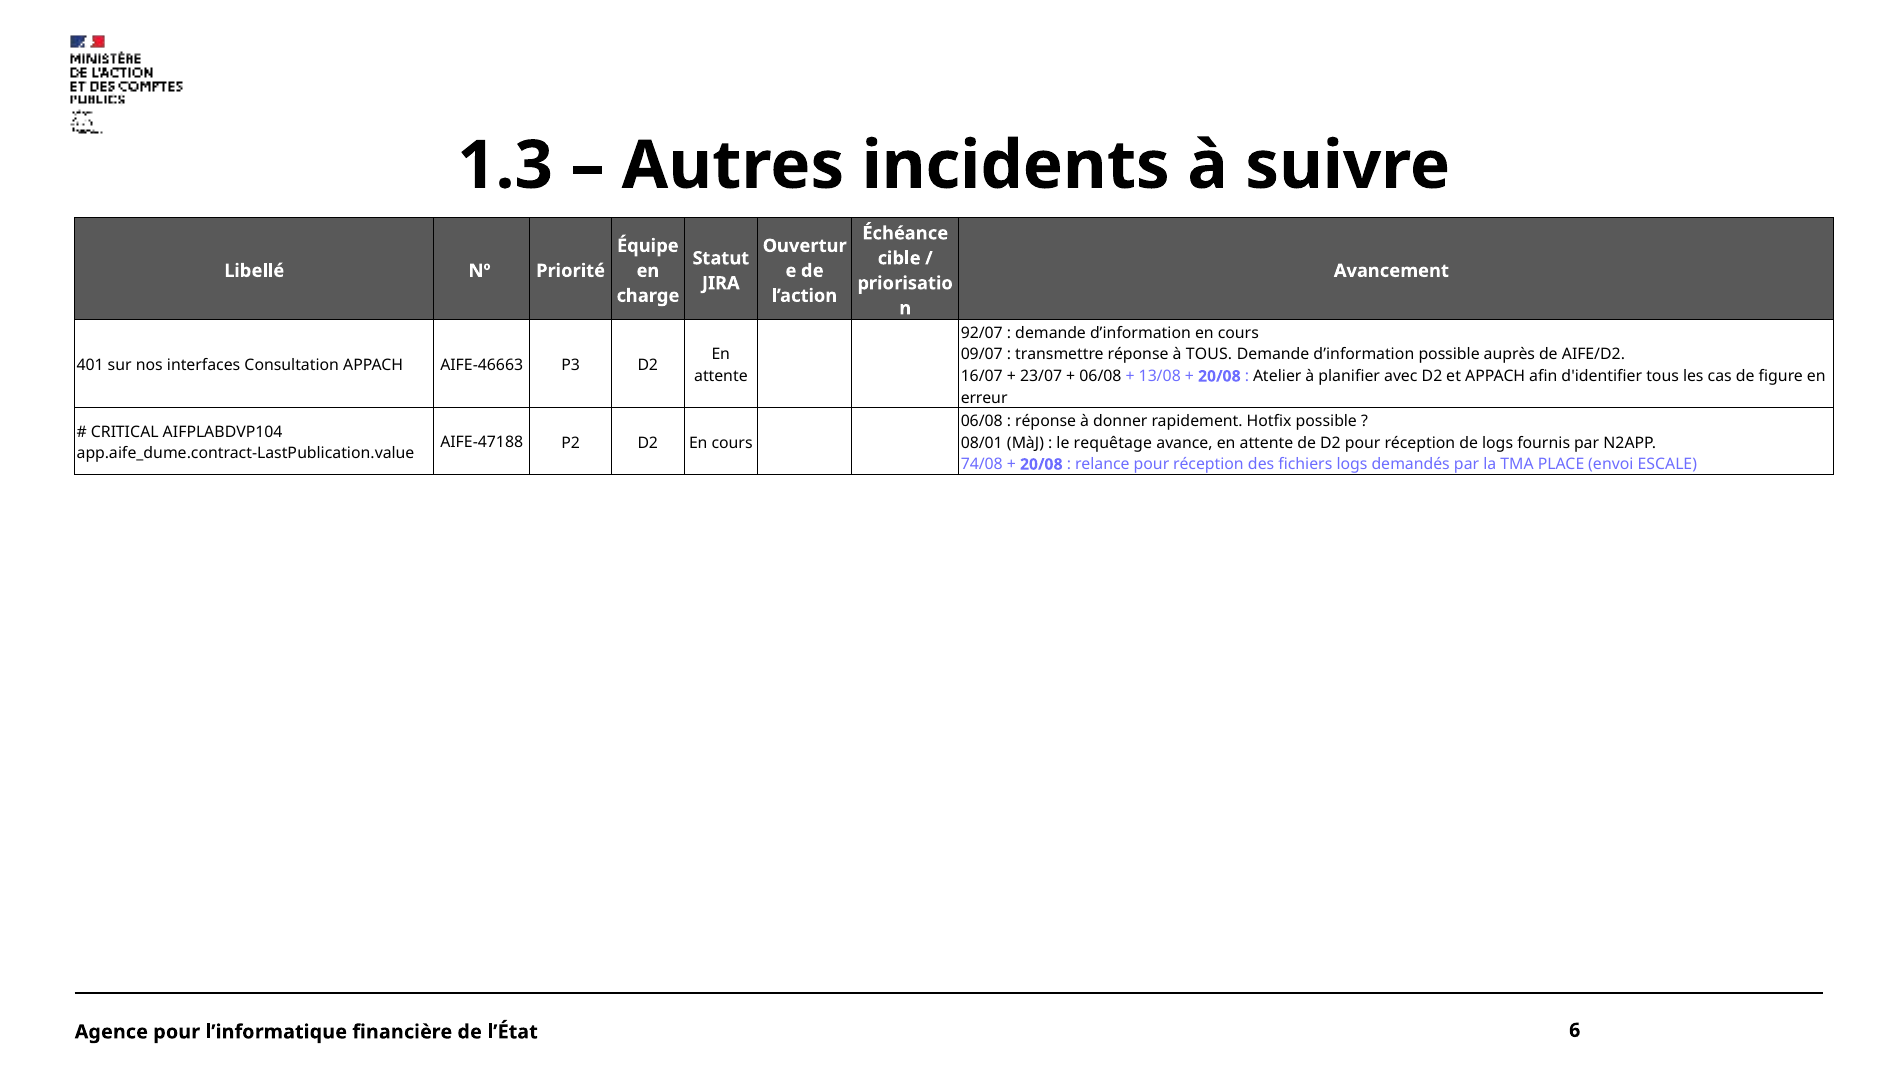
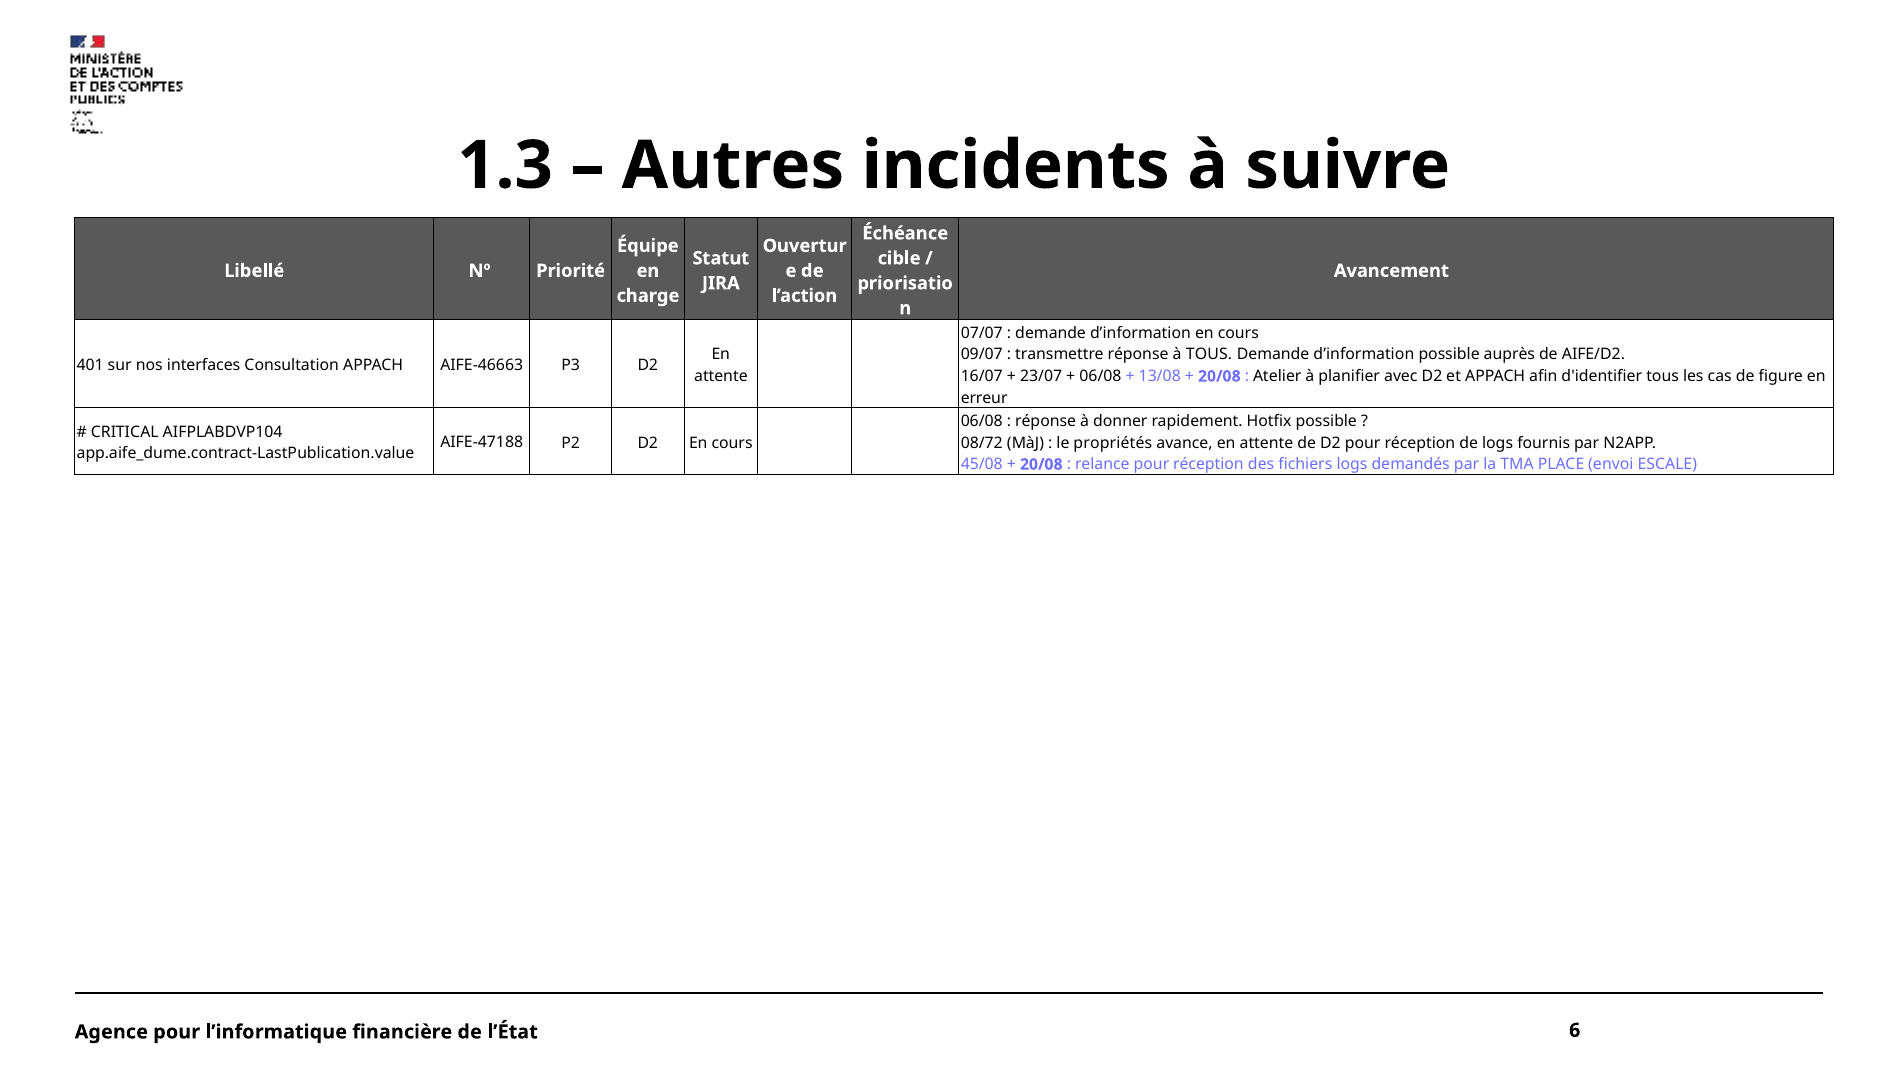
92/07: 92/07 -> 07/07 (982, 333)
08/01: 08/01 -> 08/72 (982, 443)
requêtage: requêtage -> propriétés (1113, 443)
74/08: 74/08 -> 45/08 (982, 464)
